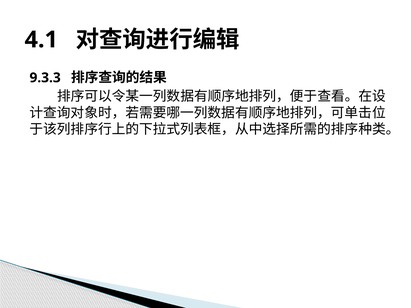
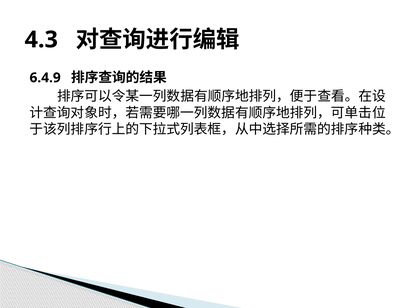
4.1: 4.1 -> 4.3 (41, 40)
9.3.3: 9.3.3 -> 6.4.9 (45, 78)
